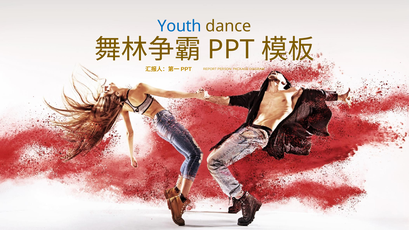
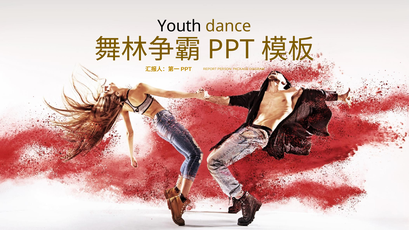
Youth colour: blue -> black (180, 26)
